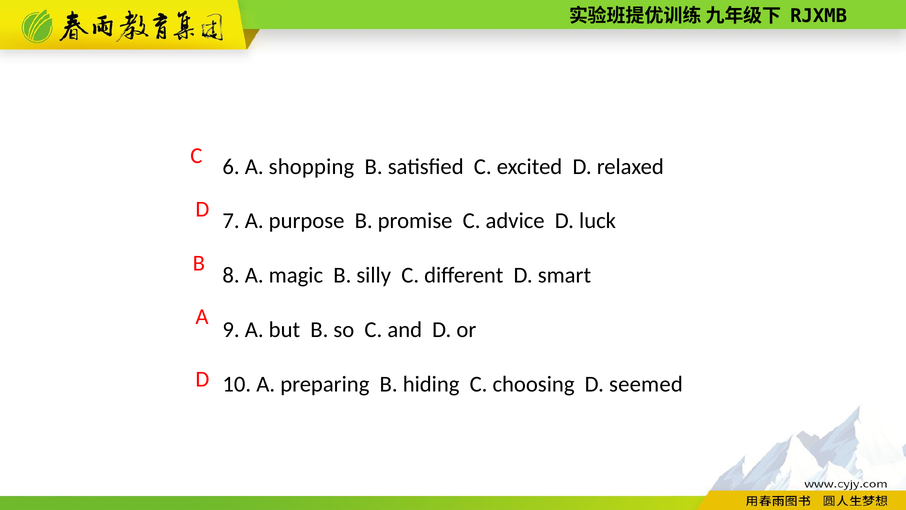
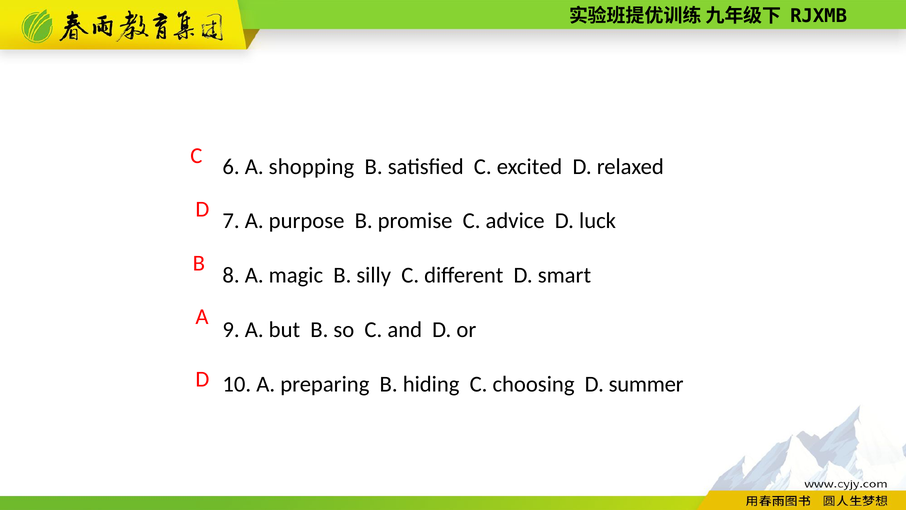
seemed: seemed -> summer (646, 384)
